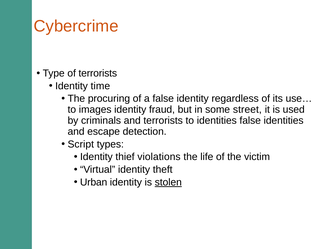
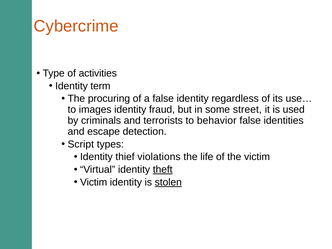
of terrorists: terrorists -> activities (98, 73)
time: time -> term (100, 86)
to identities: identities -> behavior (217, 121)
theft underline: none -> present (163, 170)
Urban: Urban -> Victim (94, 182)
